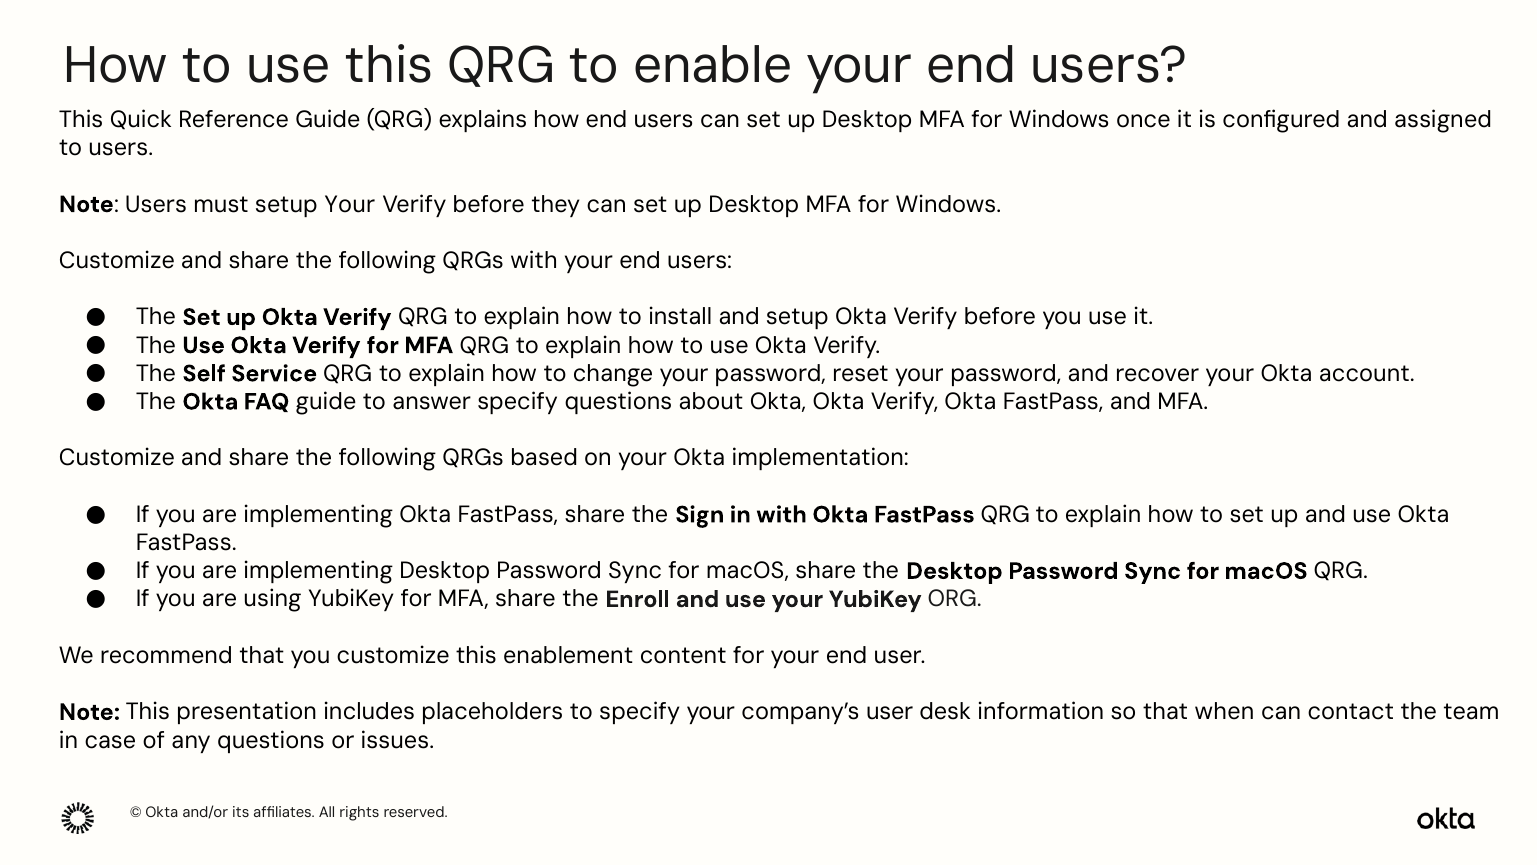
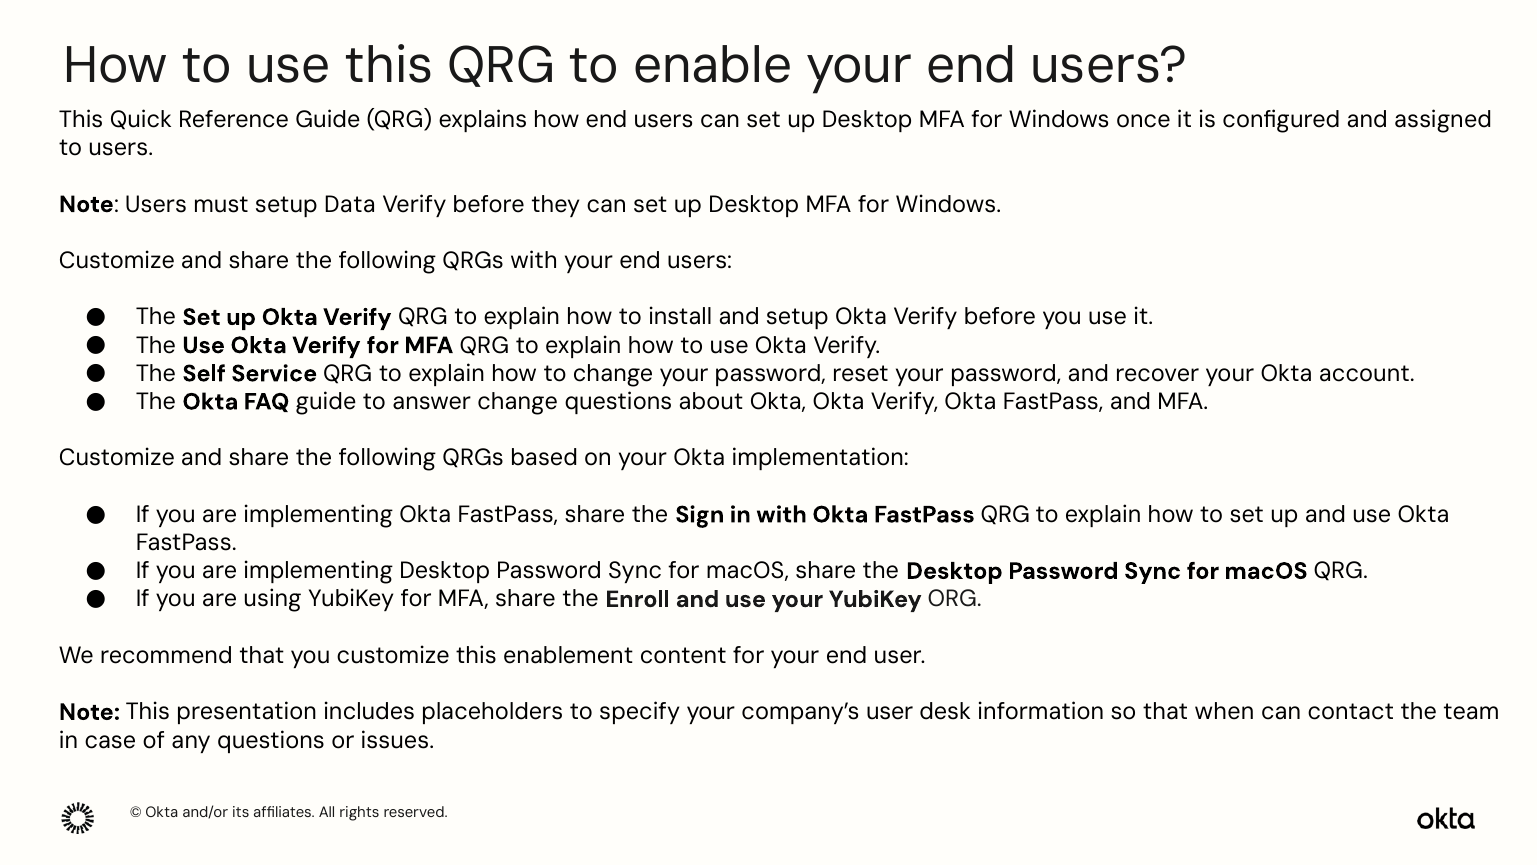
setup Your: Your -> Data (350, 204)
answer specify: specify -> change (518, 402)
